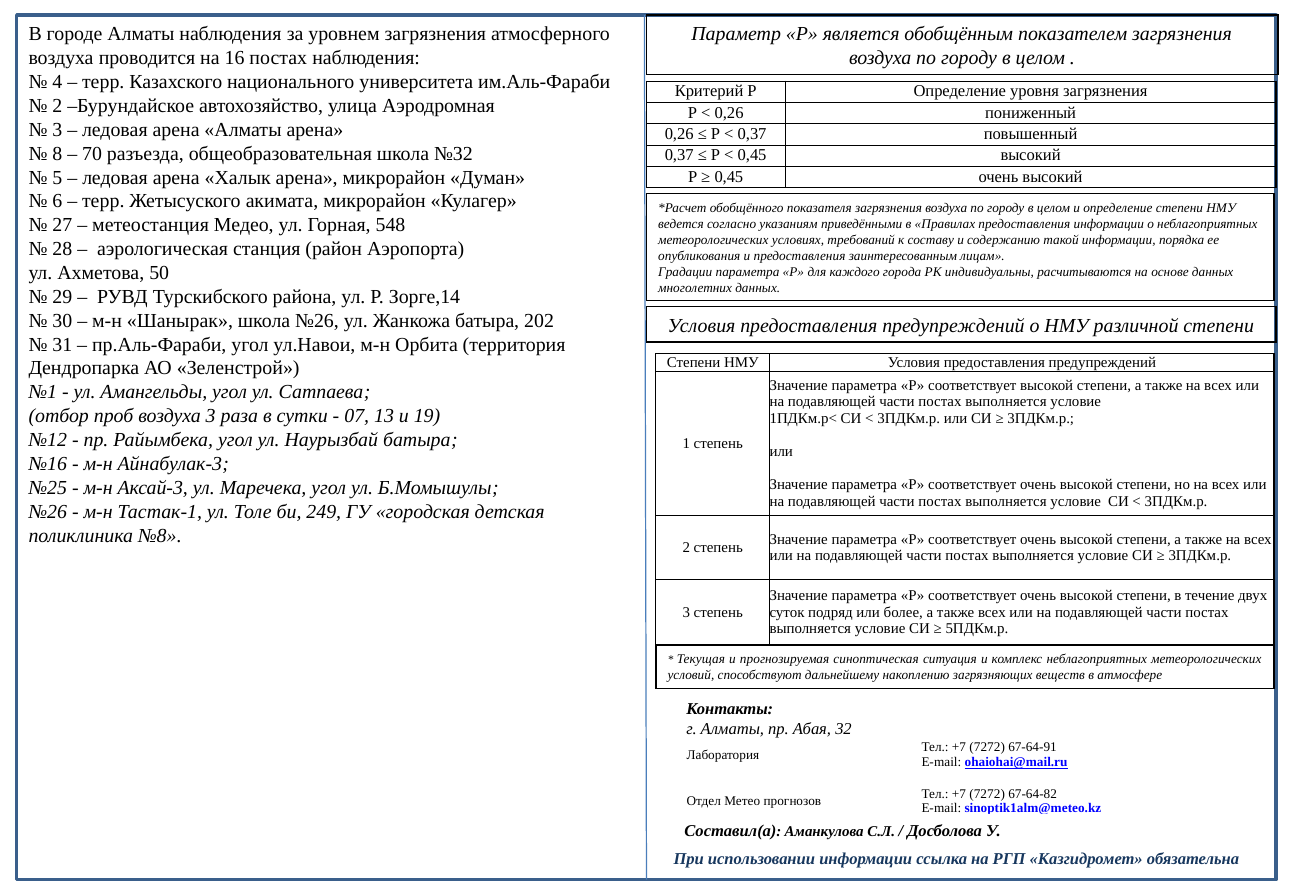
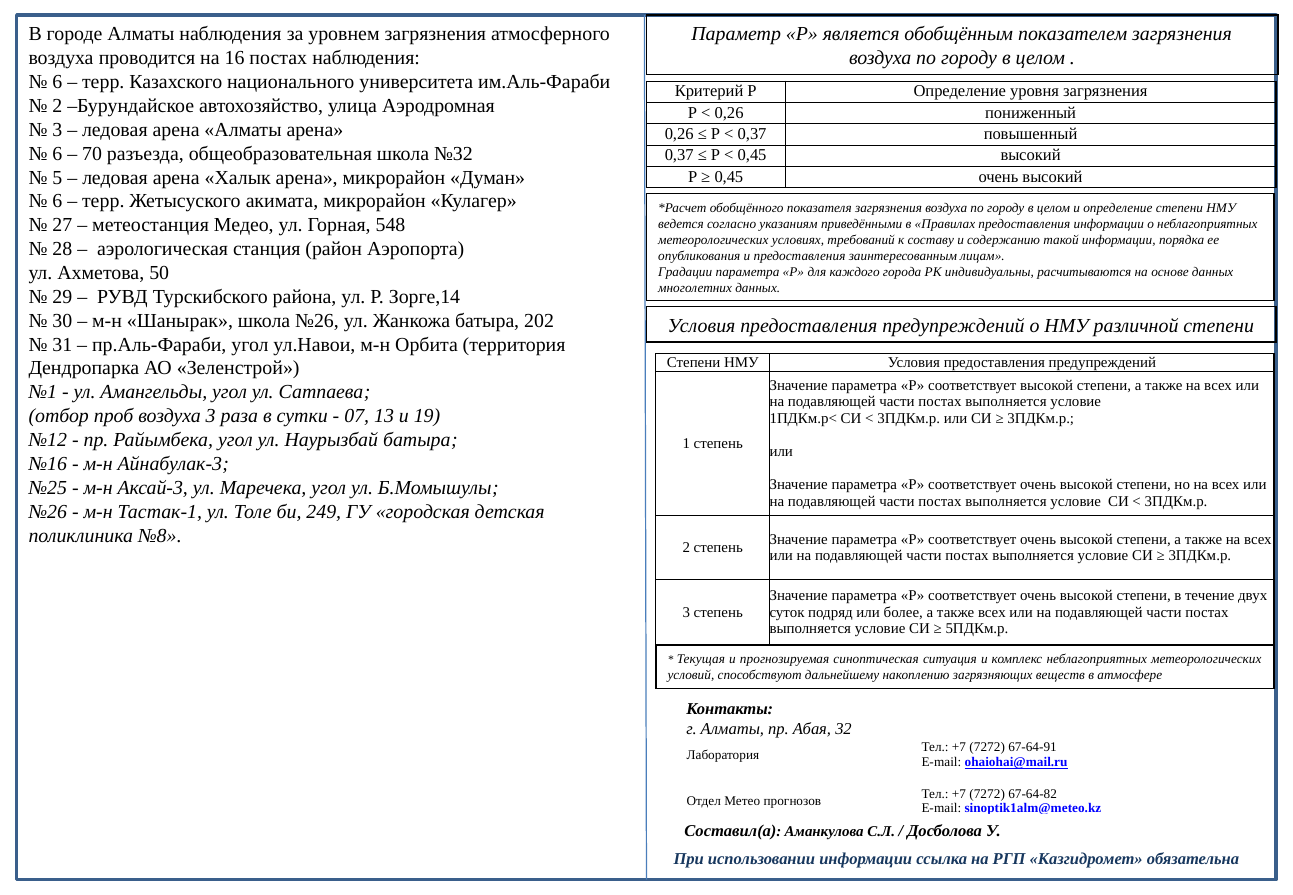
4: 4 -> 6 (57, 82)
8: 8 -> 6 (57, 154)
